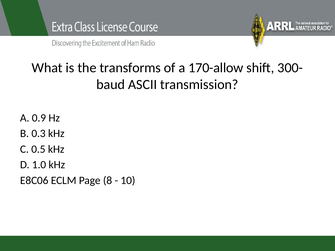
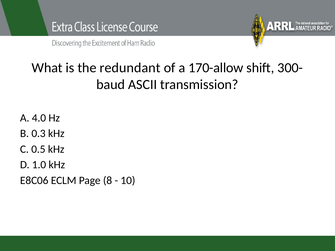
transforms: transforms -> redundant (130, 68)
0.9: 0.9 -> 4.0 (39, 118)
